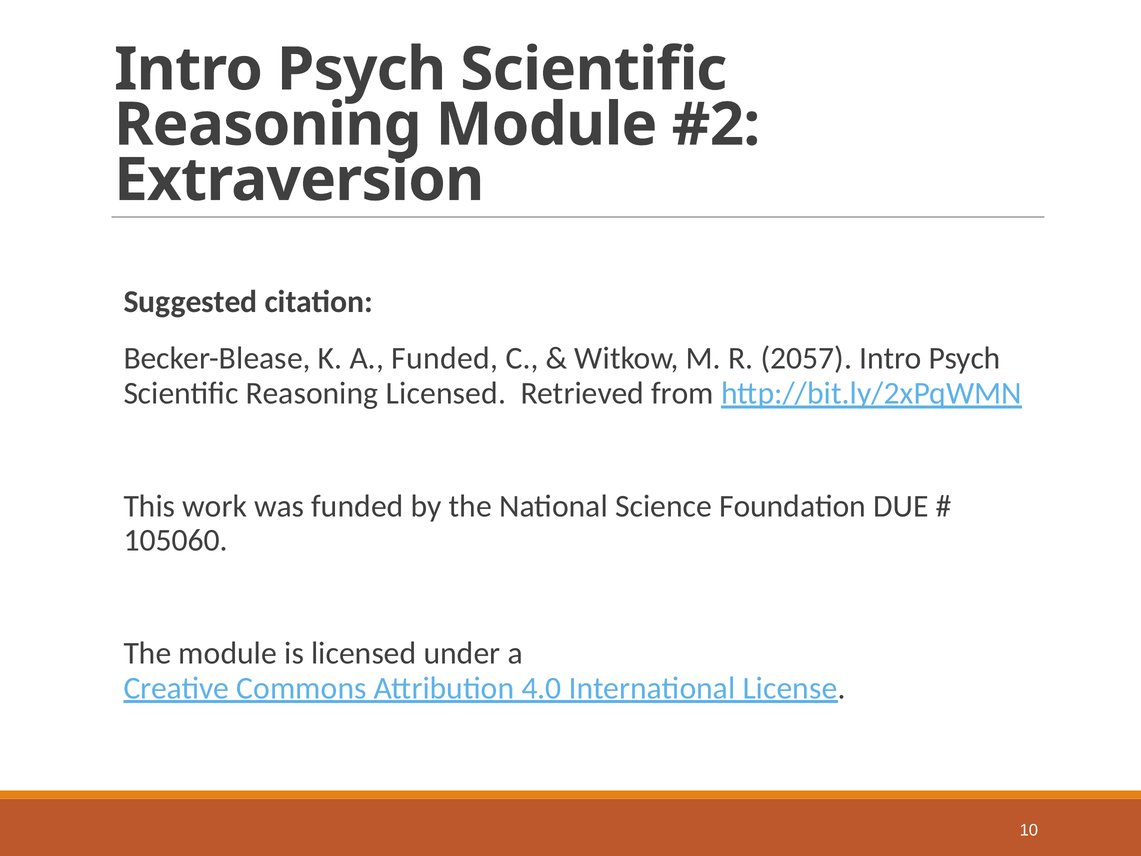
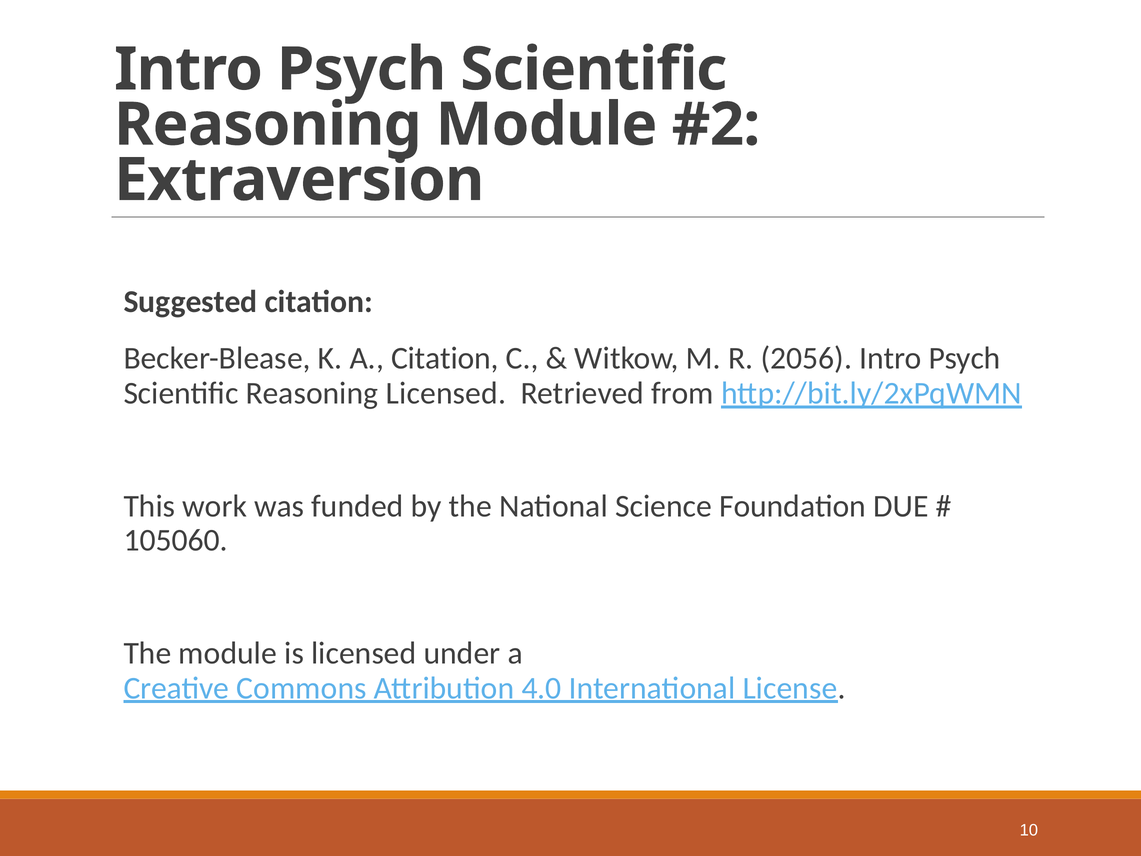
A Funded: Funded -> Citation (445, 358)
2057: 2057 -> 2056 (806, 358)
